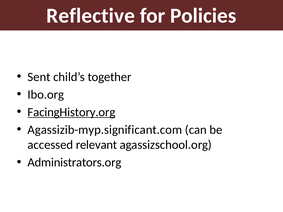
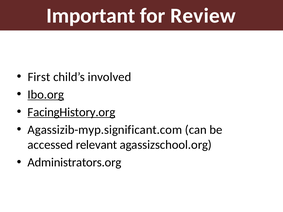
Reflective: Reflective -> Important (91, 16)
Policies: Policies -> Review (203, 16)
Sent: Sent -> First (39, 77)
together: together -> involved (109, 77)
Ibo.org underline: none -> present (46, 95)
